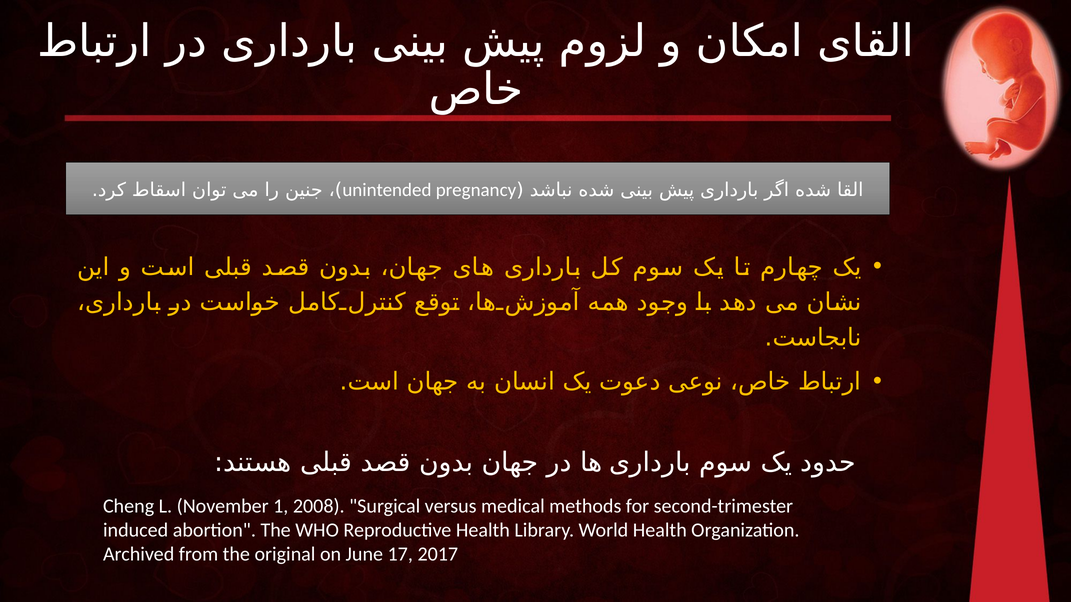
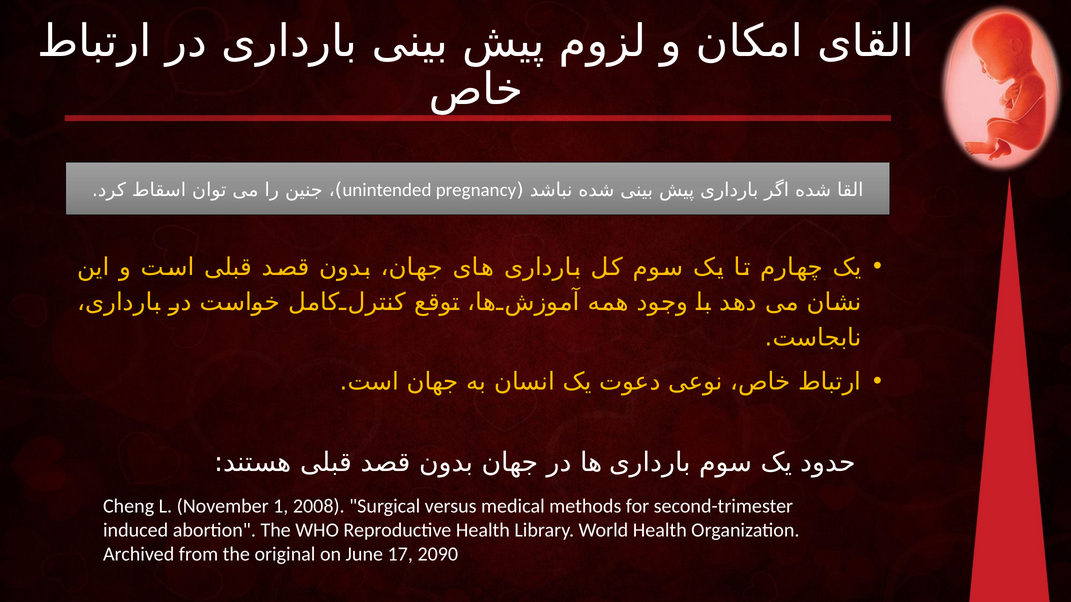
2017: 2017 -> 2090 (438, 555)
